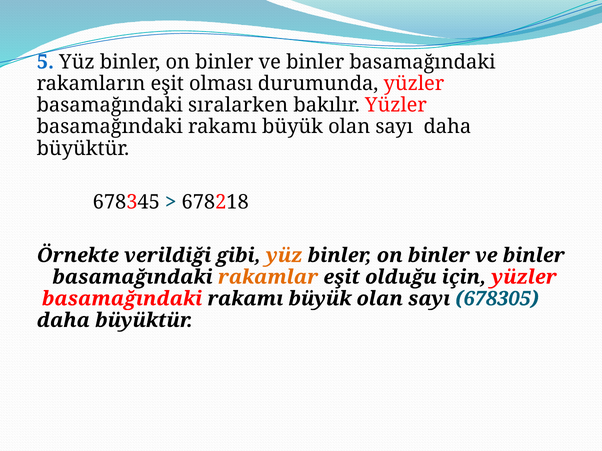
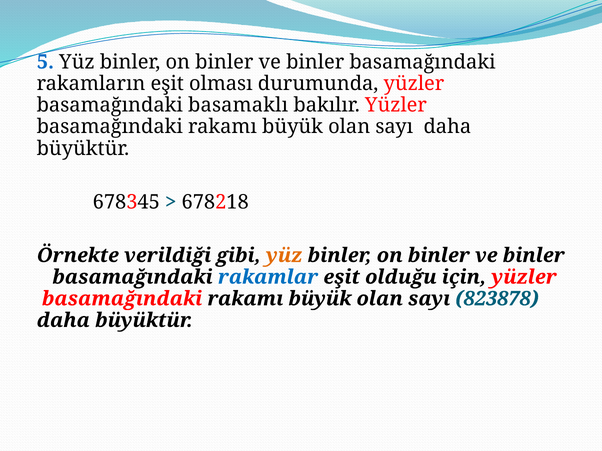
sıralarken: sıralarken -> basamaklı (238, 105)
rakamlar colour: orange -> blue (268, 277)
678305: 678305 -> 823878 (497, 299)
